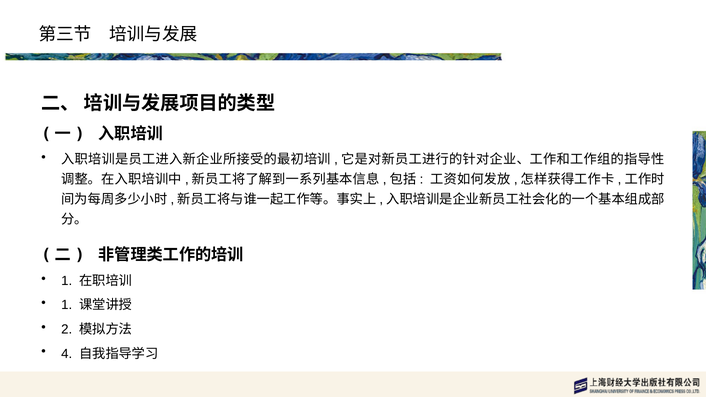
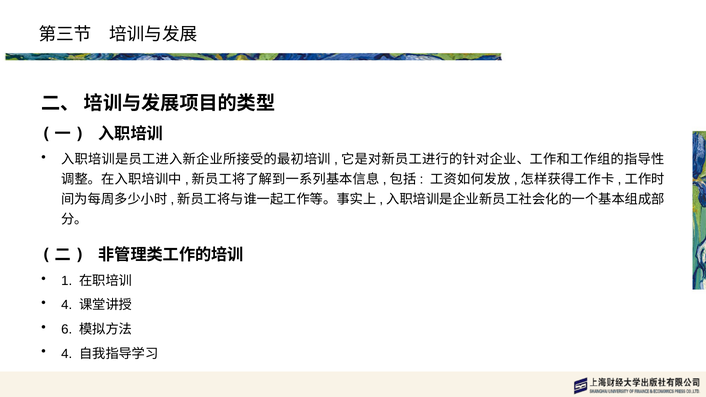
1: 1 -> 4 (67, 305)
2: 2 -> 6 (67, 329)
